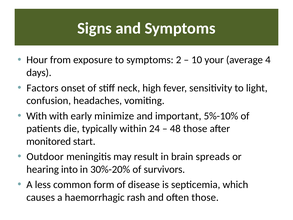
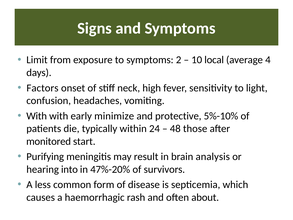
Hour: Hour -> Limit (37, 60)
your: your -> local (214, 60)
important: important -> protective (178, 116)
Outdoor: Outdoor -> Purifying (45, 156)
spreads: spreads -> analysis (213, 156)
30%-20%: 30%-20% -> 47%-20% (110, 169)
often those: those -> about (205, 197)
